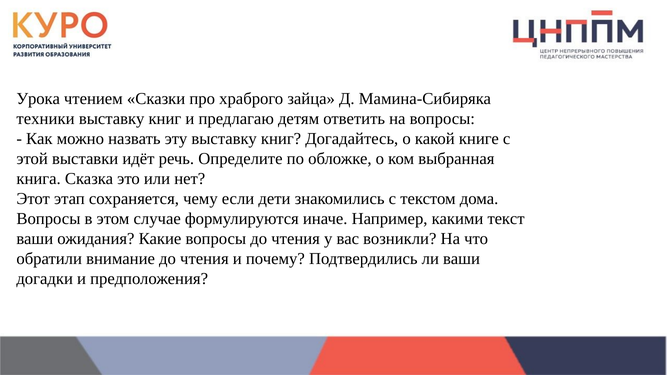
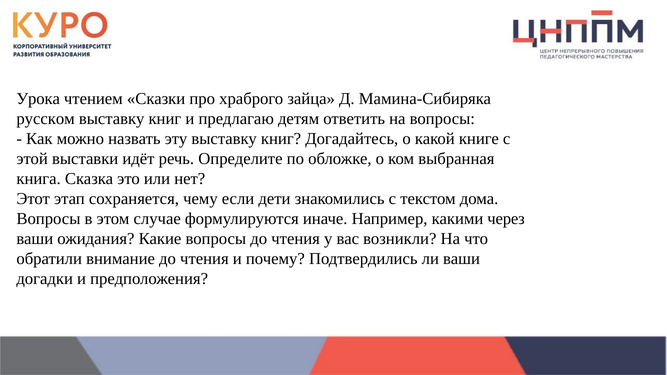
техники: техники -> русском (46, 119)
текст: текст -> через (506, 219)
